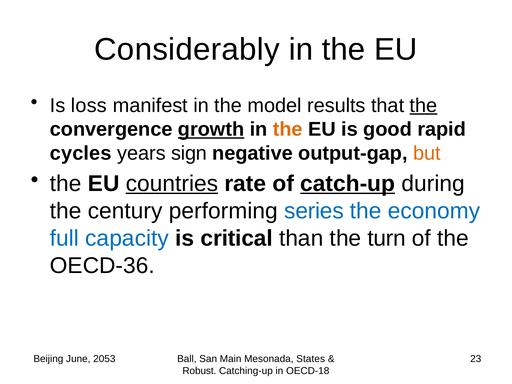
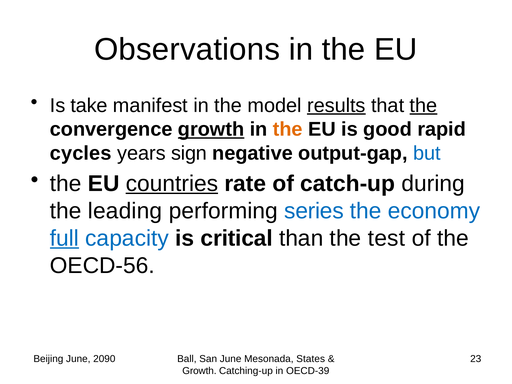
Considerably: Considerably -> Observations (187, 50)
loss: loss -> take (89, 106)
results underline: none -> present (336, 106)
but colour: orange -> blue (427, 153)
catch-up underline: present -> none (348, 184)
century: century -> leading (125, 211)
full underline: none -> present (64, 238)
turn: turn -> test (386, 238)
OECD-36: OECD-36 -> OECD-56 (102, 266)
2053: 2053 -> 2090 (104, 359)
San Main: Main -> June (231, 359)
Robust: Robust -> Growth (199, 371)
OECD-18: OECD-18 -> OECD-39 (308, 371)
